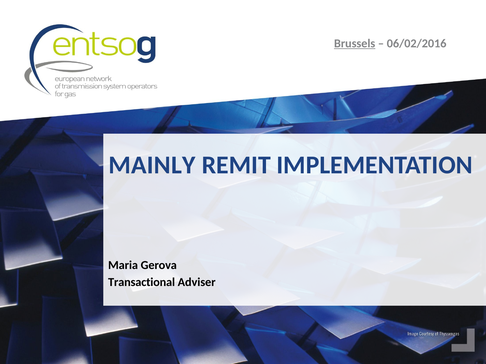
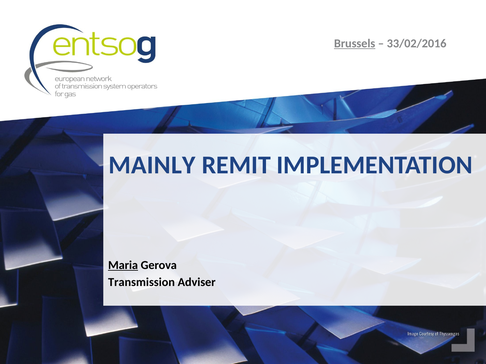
06/02/2016: 06/02/2016 -> 33/02/2016 (417, 44)
Maria underline: none -> present (123, 265)
Transactional: Transactional -> Transmission (142, 283)
